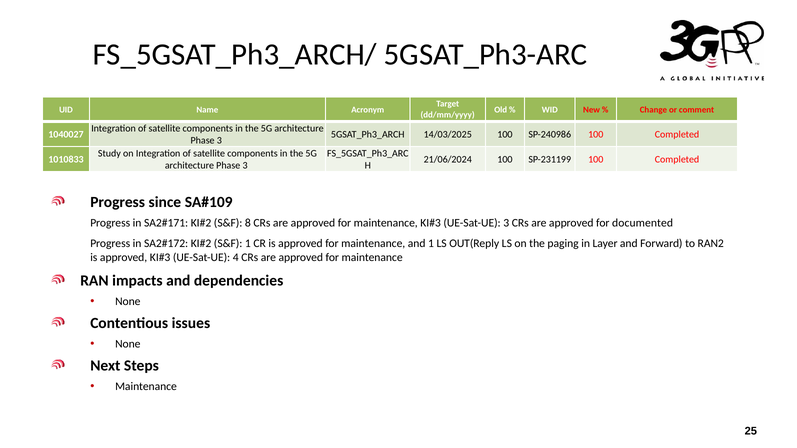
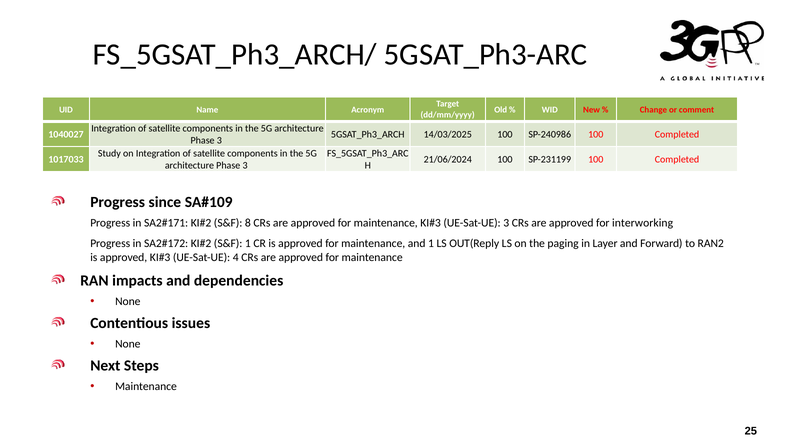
1010833: 1010833 -> 1017033 (66, 160)
documented: documented -> interworking (643, 223)
